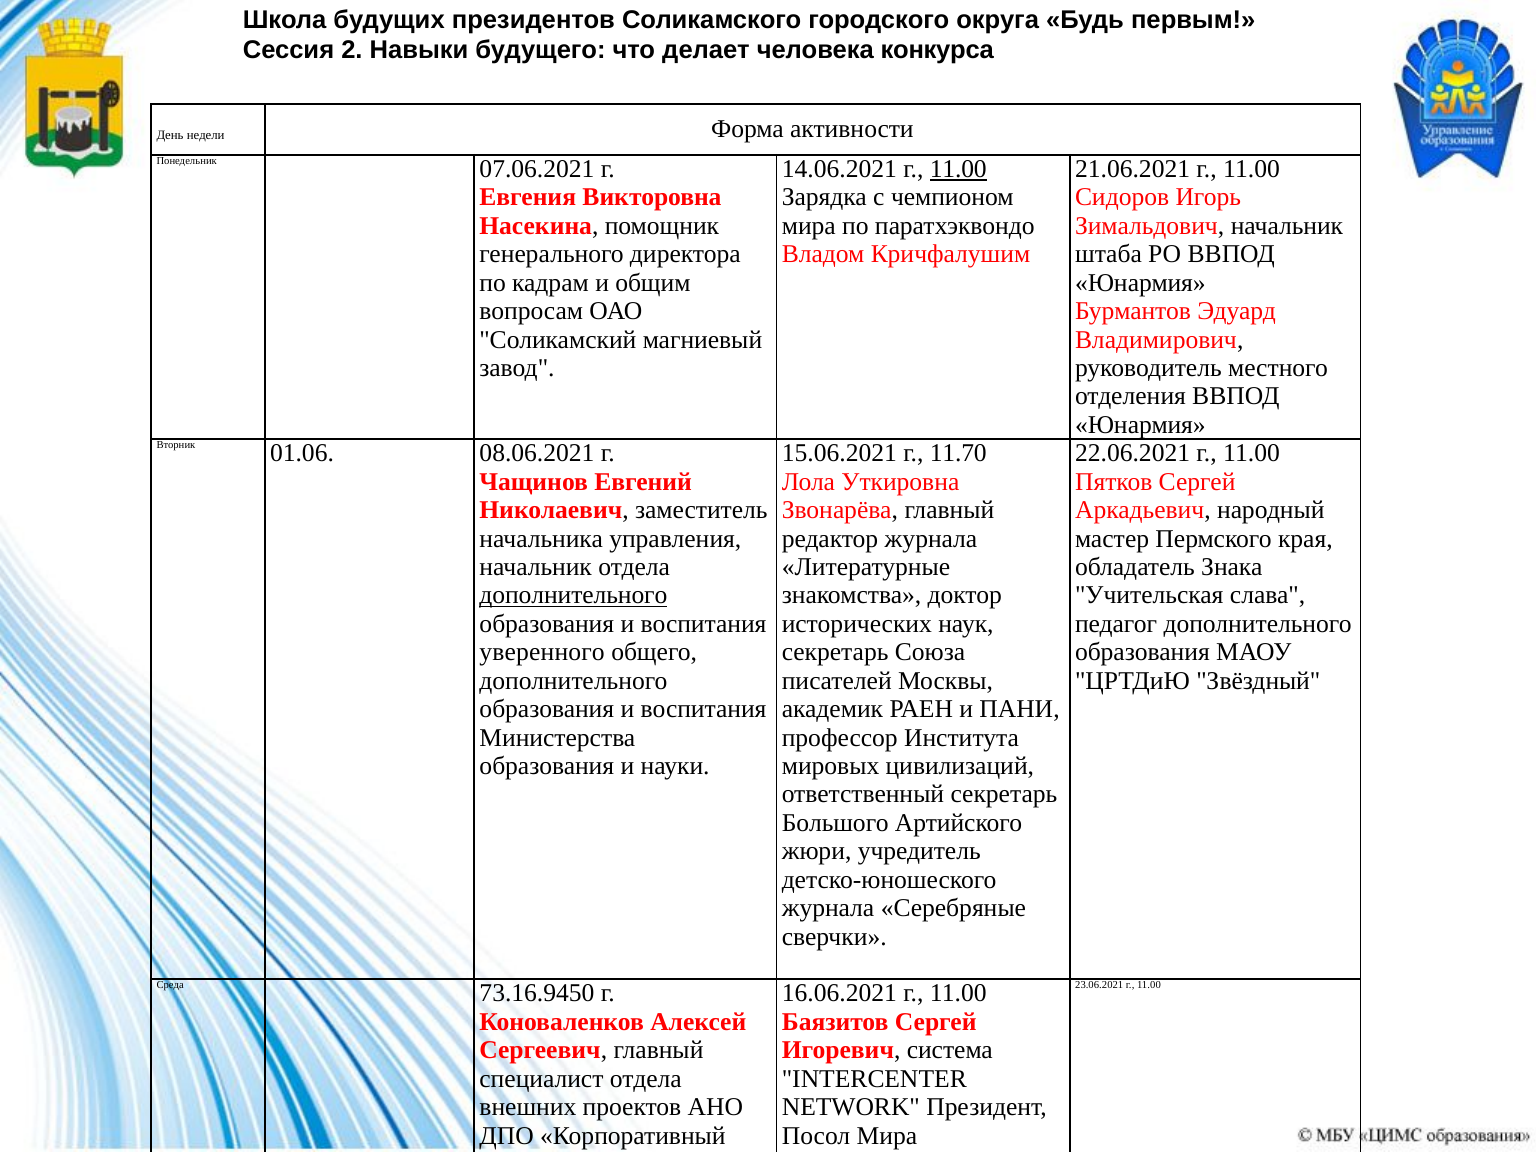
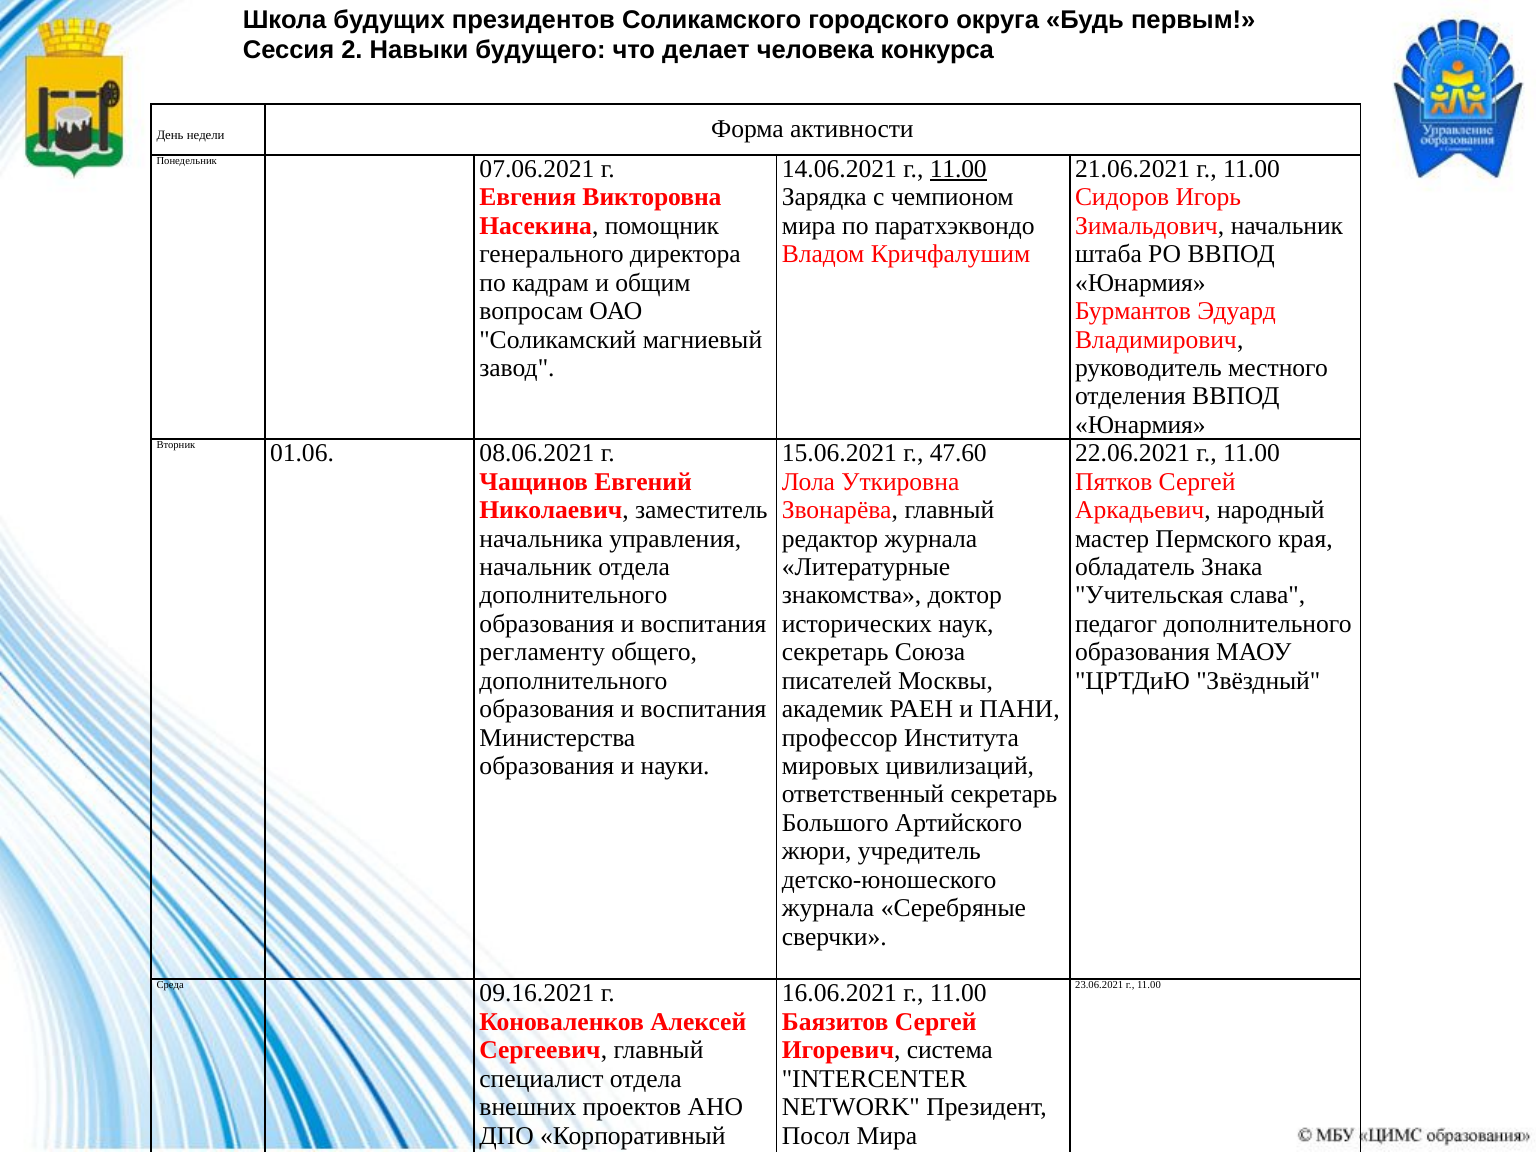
11.70: 11.70 -> 47.60 (958, 453)
дополнительного underline: present -> none (573, 595)
уверенного: уверенного -> регламенту (542, 652)
73.16.9450: 73.16.9450 -> 09.16.2021 (537, 993)
